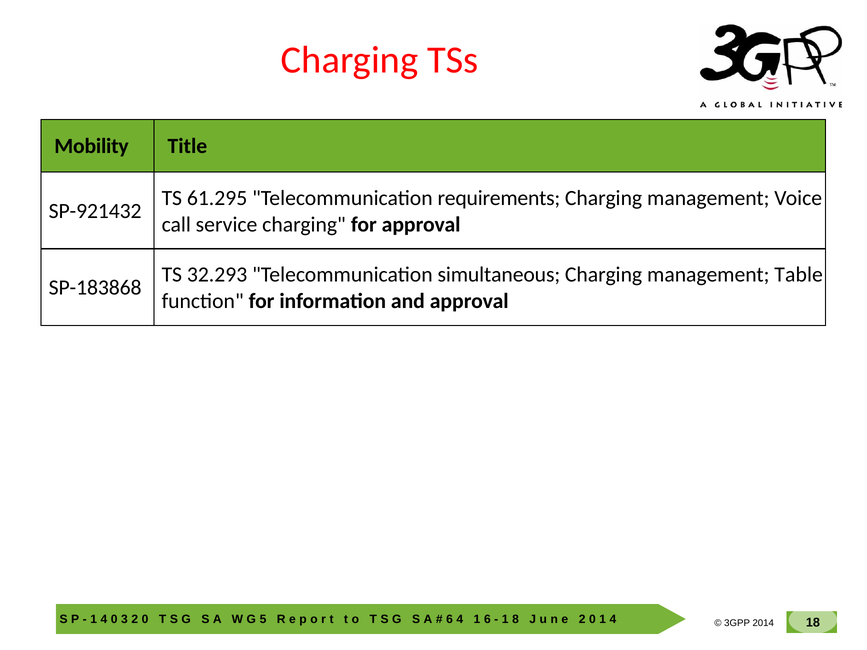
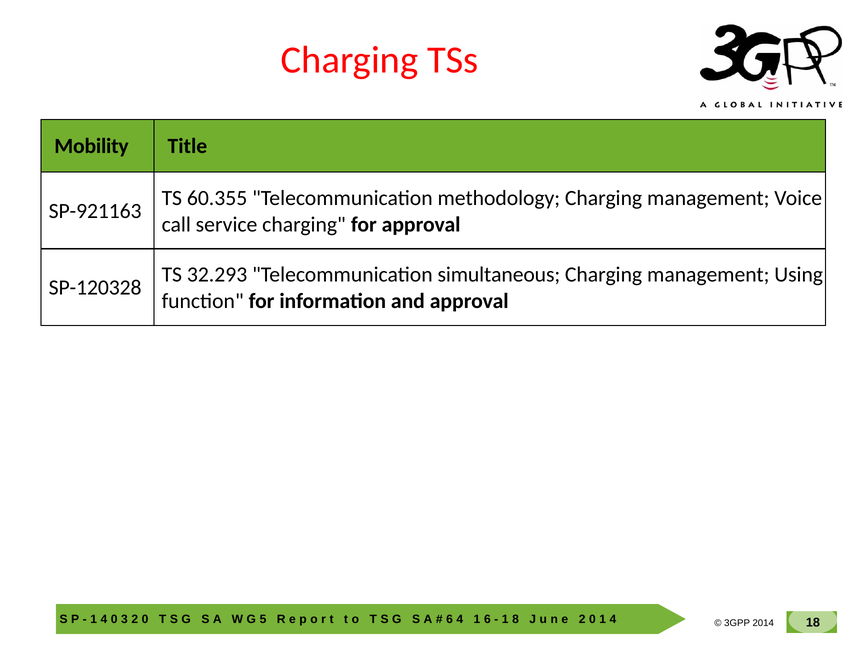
61.295: 61.295 -> 60.355 (217, 198)
requirements: requirements -> methodology (499, 198)
SP-921432: SP-921432 -> SP-921163 (95, 211)
Table: Table -> Using (799, 275)
SP-183868: SP-183868 -> SP-120328 (95, 288)
